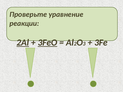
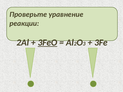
2Al underline: present -> none (23, 43)
